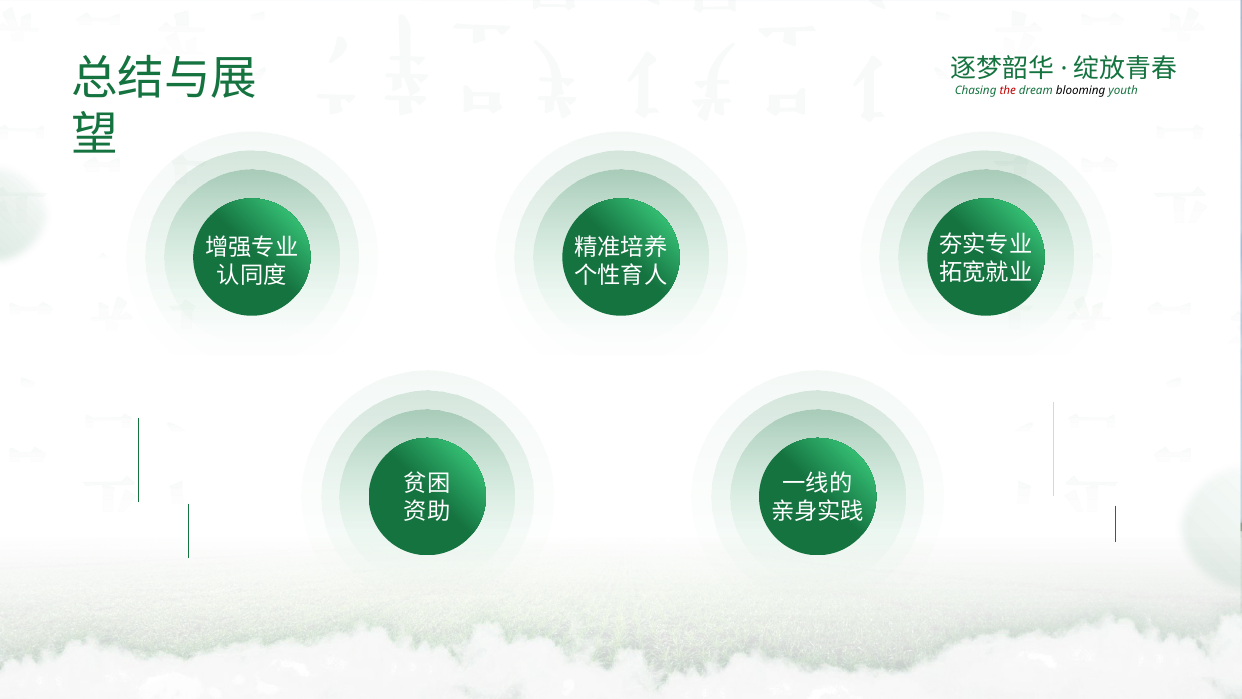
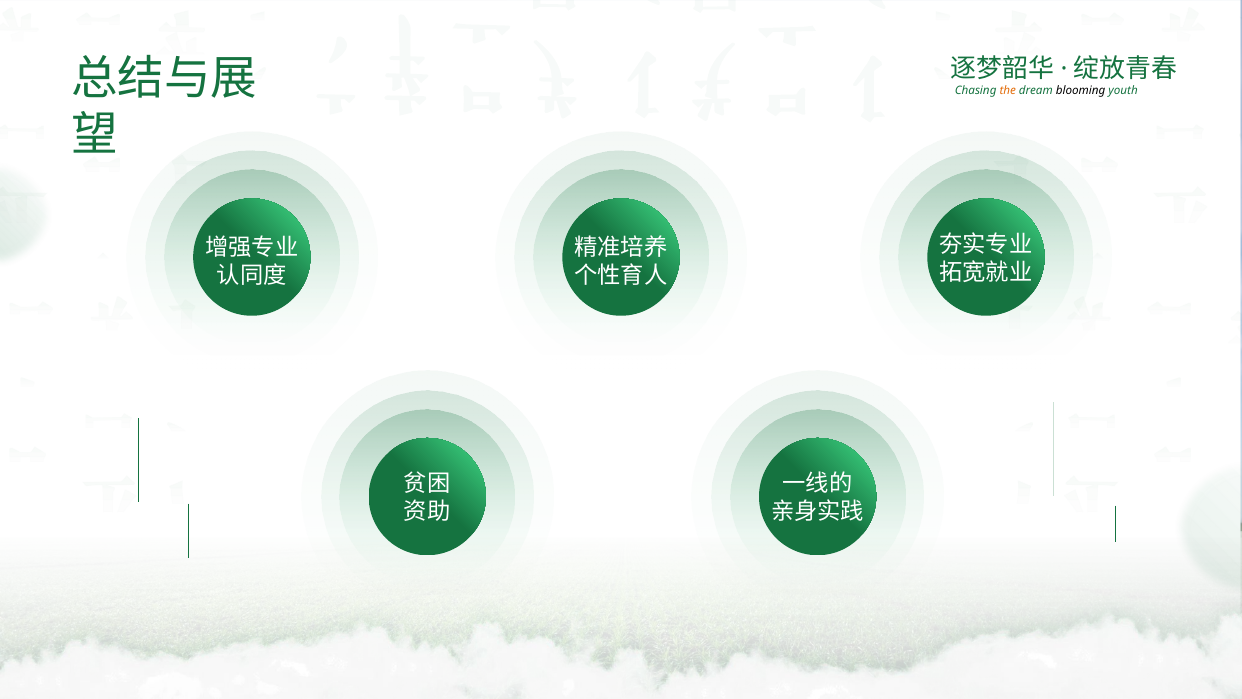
the colour: red -> orange (1008, 91)
